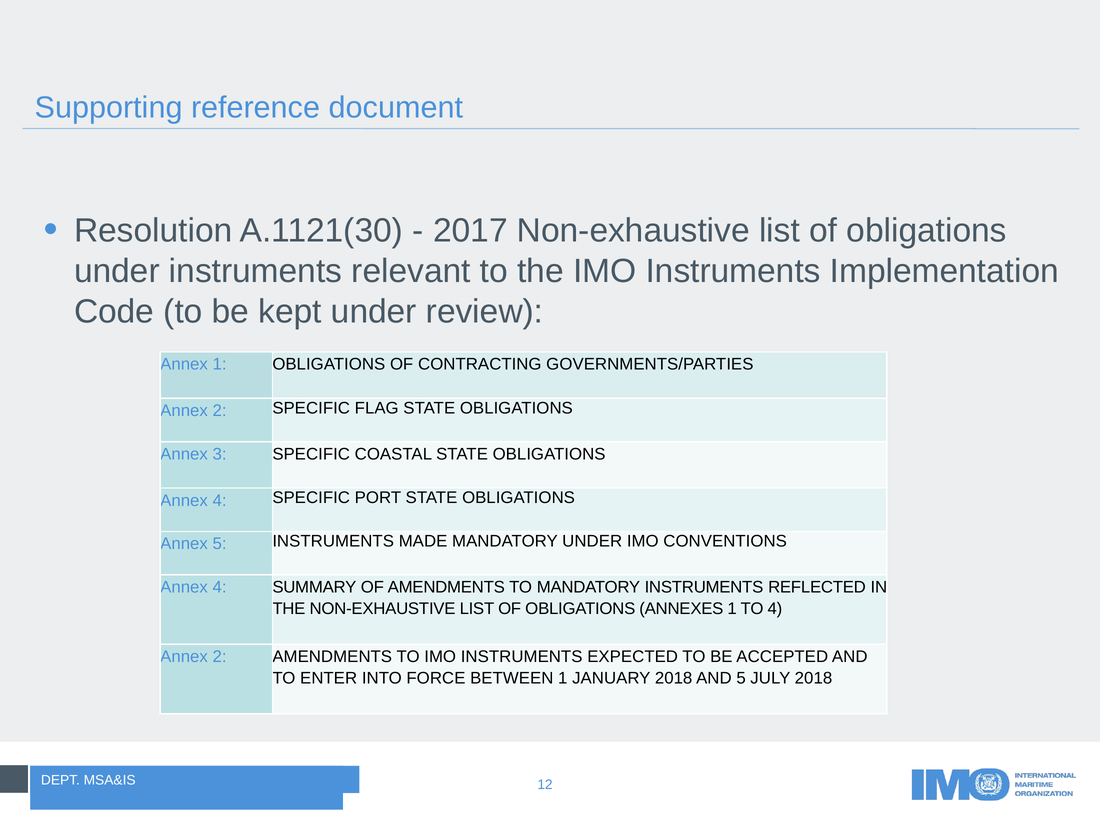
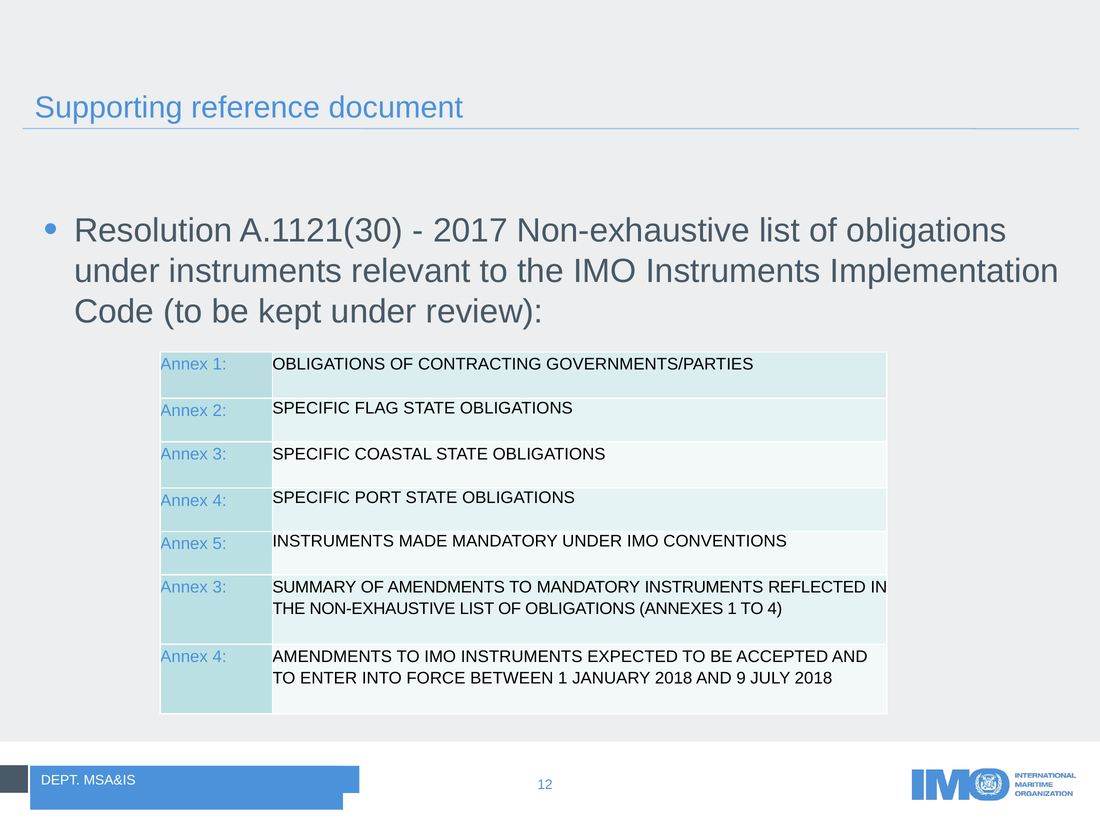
4: 4 -> 3 (220, 587)
2: 2 -> 4 (220, 657)
AND 5: 5 -> 9 (741, 678)
